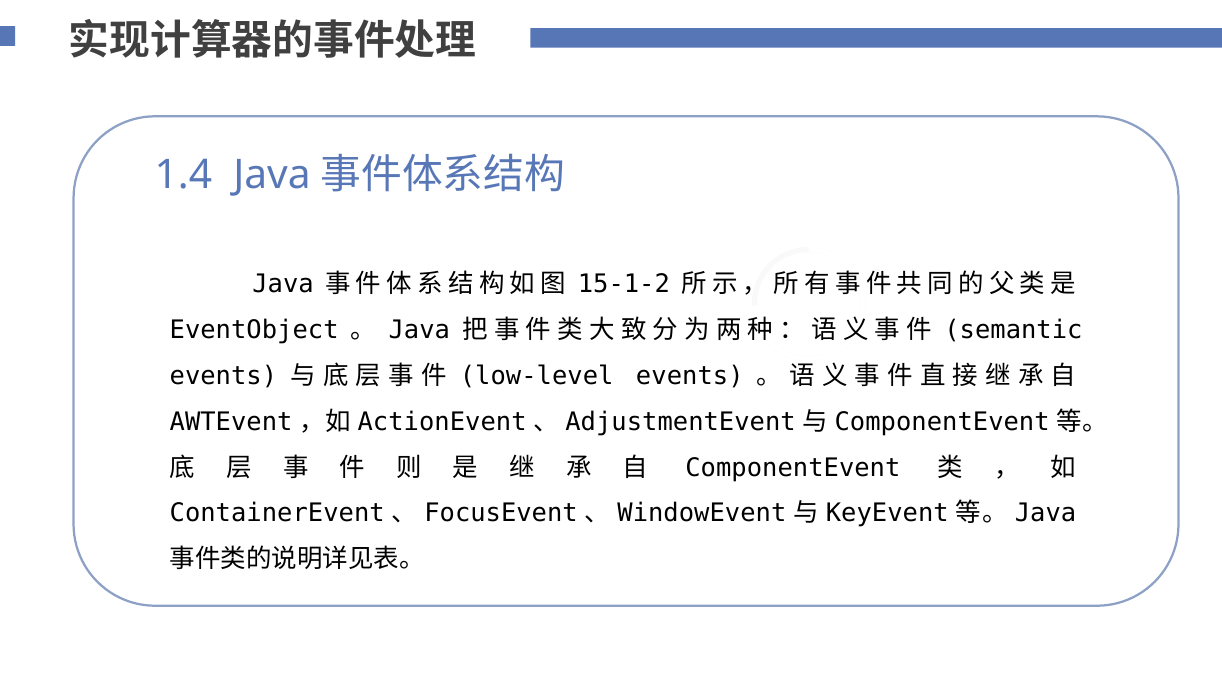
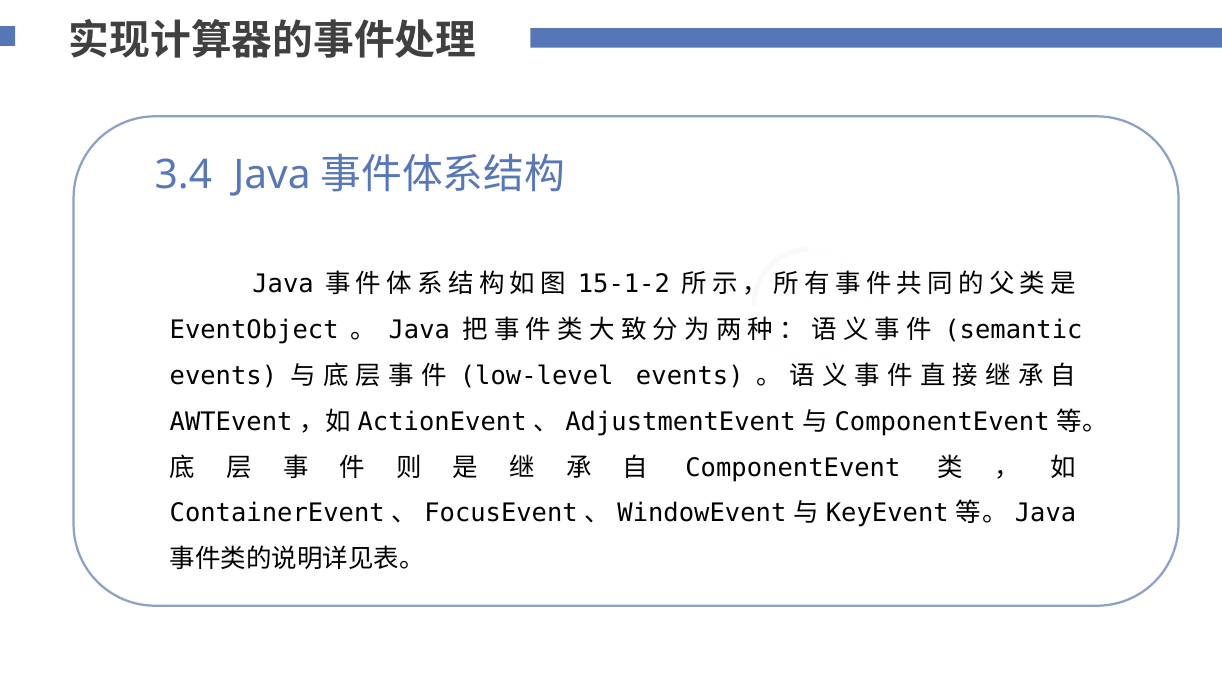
1.4: 1.4 -> 3.4 (183, 175)
